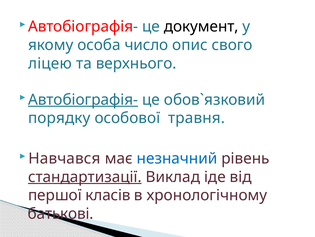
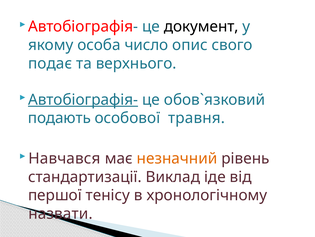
ліцею: ліцею -> подає (50, 63)
порядку: порядку -> подають (59, 118)
незначний colour: blue -> orange (177, 158)
стандартизації underline: present -> none (85, 176)
класів: класів -> тенісу (108, 195)
батькові: батькові -> назвати (60, 213)
